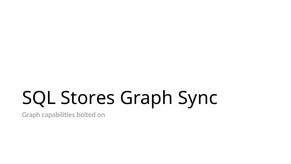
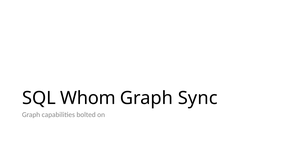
Stores: Stores -> Whom (88, 98)
